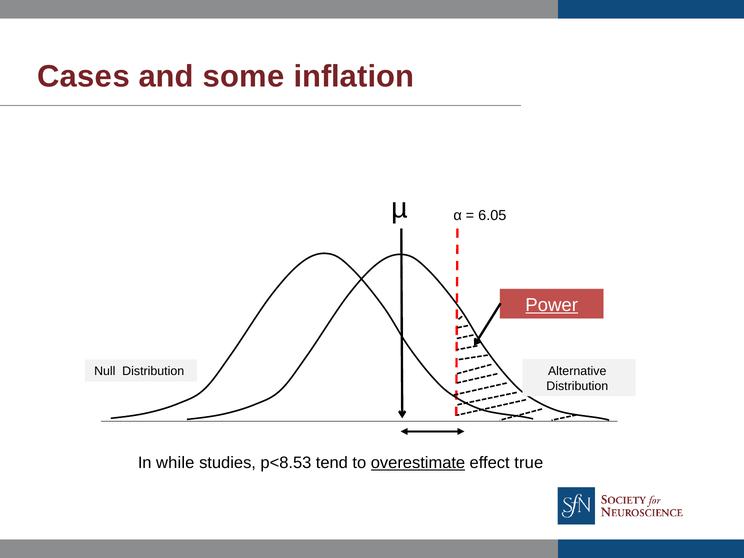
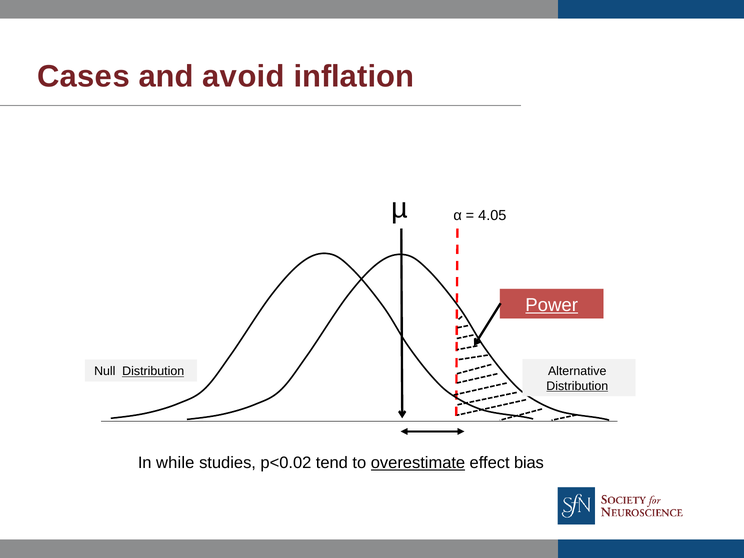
some: some -> avoid (243, 77)
6.05: 6.05 -> 4.05 (492, 215)
Distribution underline: none -> present (153, 371)
Distribution underline: none -> present (577, 386)
p<8.53: p<8.53 -> p<0.02 (286, 463)
true: true -> bias (529, 463)
